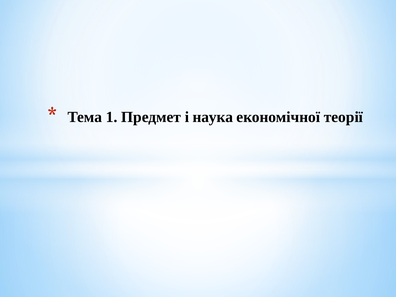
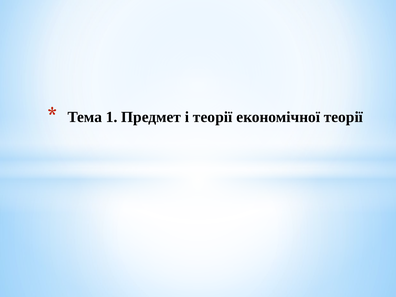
і наука: наука -> теорії (213, 117)
